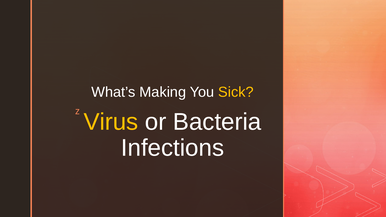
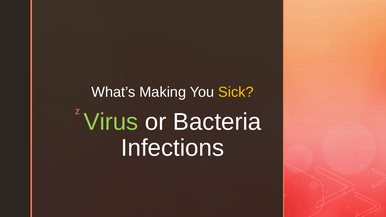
Virus colour: yellow -> light green (111, 122)
